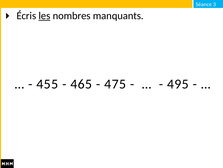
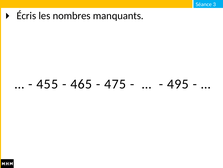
les underline: present -> none (44, 16)
